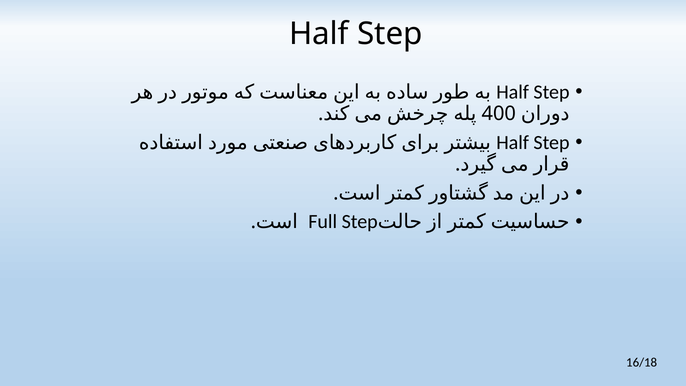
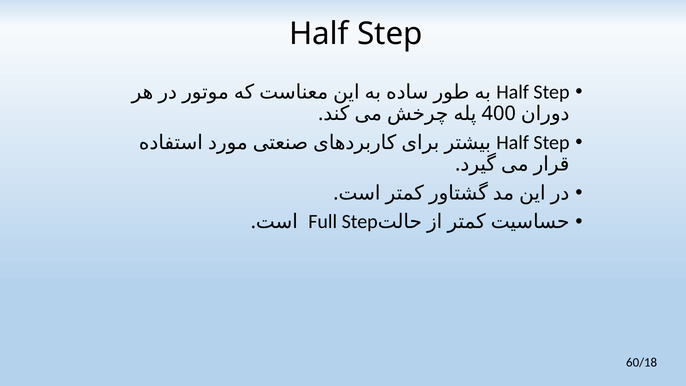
16/18: 16/18 -> 60/18 (642, 363)
